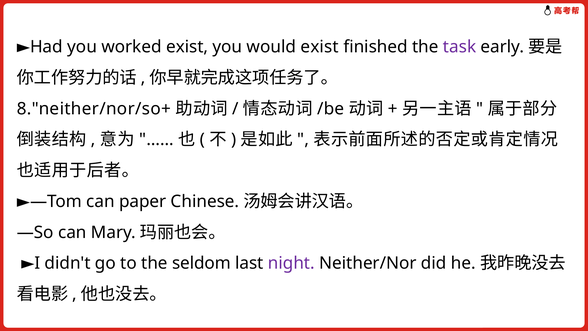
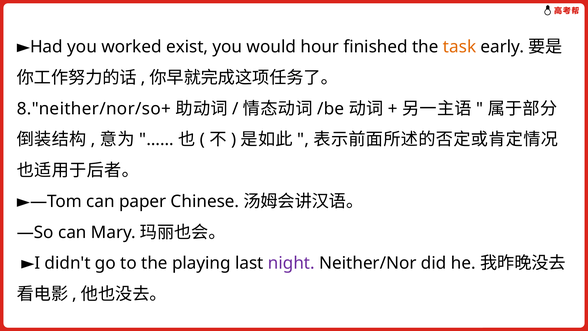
would exist: exist -> hour (320, 47)
task colour: purple -> orange (460, 47)
seldom: seldom -> playing (201, 263)
